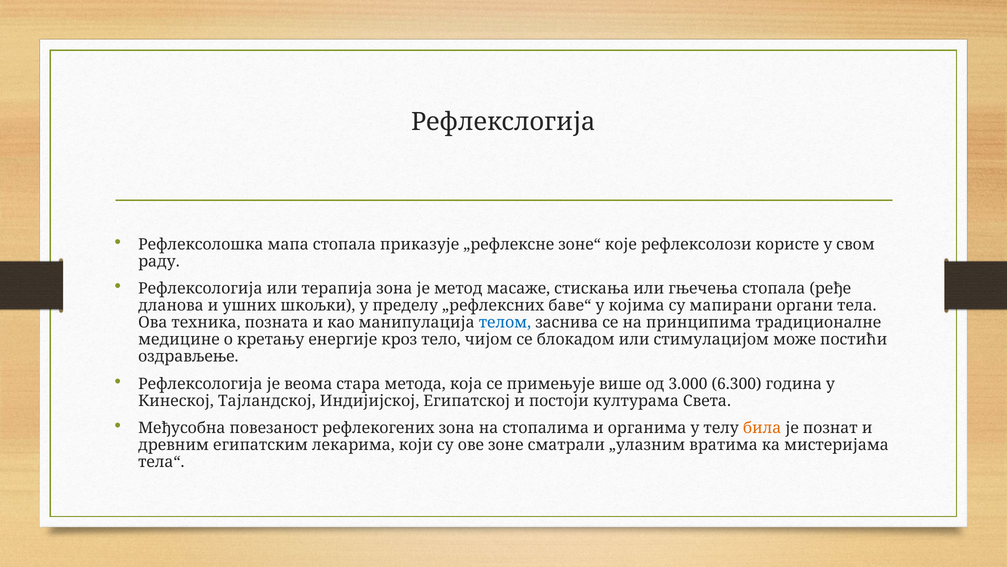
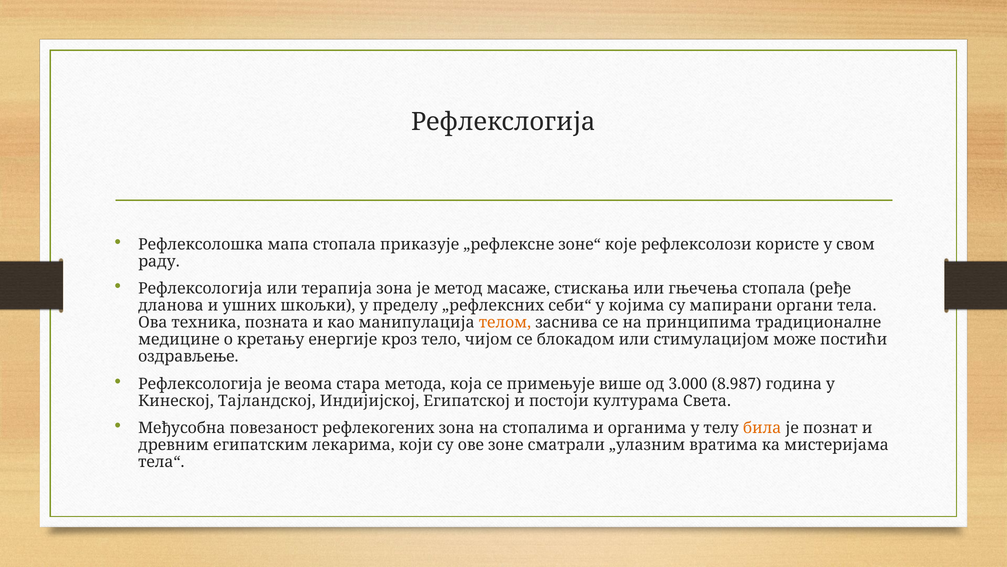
баве“: баве“ -> себи“ (570, 305)
телом colour: blue -> orange (505, 322)
6.300: 6.300 -> 8.987 (737, 383)
